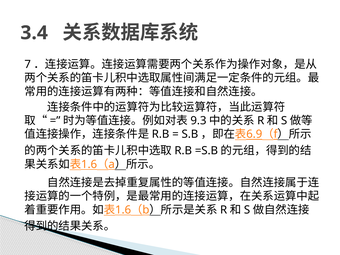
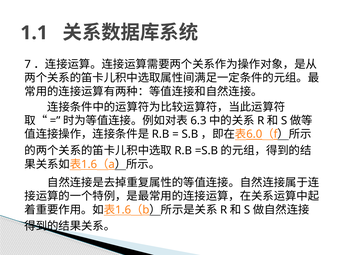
3.4: 3.4 -> 1.1 (34, 33)
9.3: 9.3 -> 6.3 (198, 121)
6.9: 6.9 -> 6.0 (254, 134)
